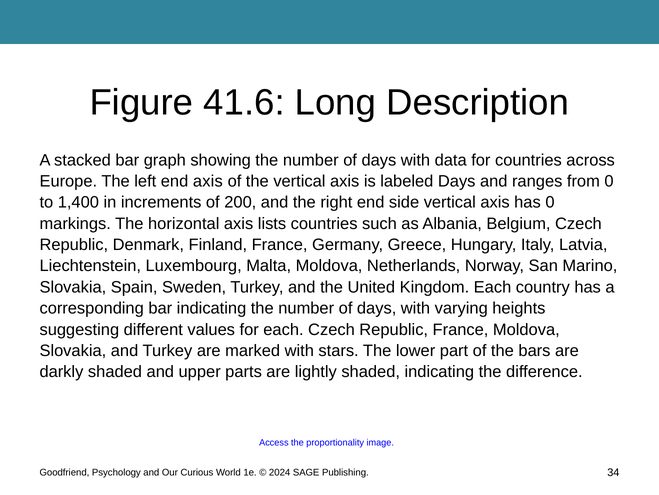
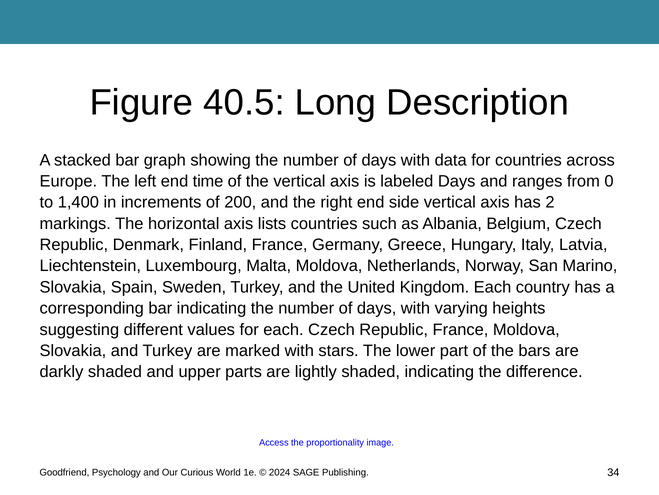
41.6: 41.6 -> 40.5 (244, 102)
end axis: axis -> time (208, 181)
has 0: 0 -> 2 (550, 202)
